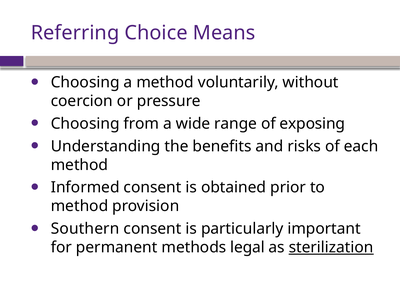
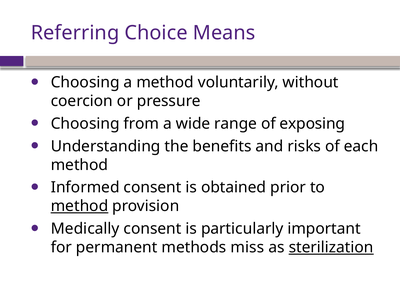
method underline: none -> present (80, 206)
Southern: Southern -> Medically (85, 229)
legal: legal -> miss (247, 247)
